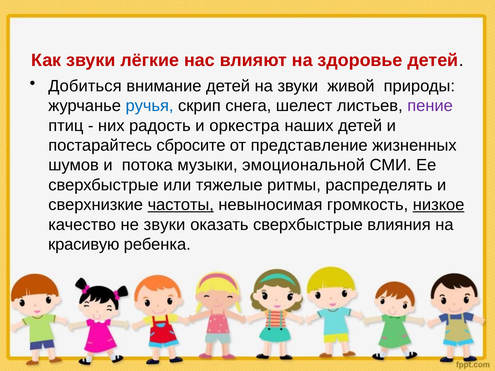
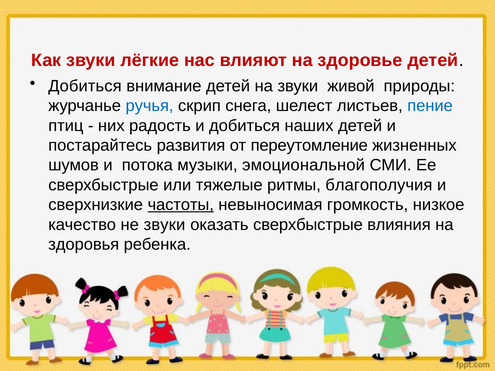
пение colour: purple -> blue (430, 106)
и оркестра: оркестра -> добиться (245, 126)
сбросите: сбросите -> развития (191, 146)
представление: представление -> переутомление (309, 146)
распределять: распределять -> благополучия (379, 185)
низкое underline: present -> none (439, 205)
красивую: красивую -> здоровья (84, 245)
